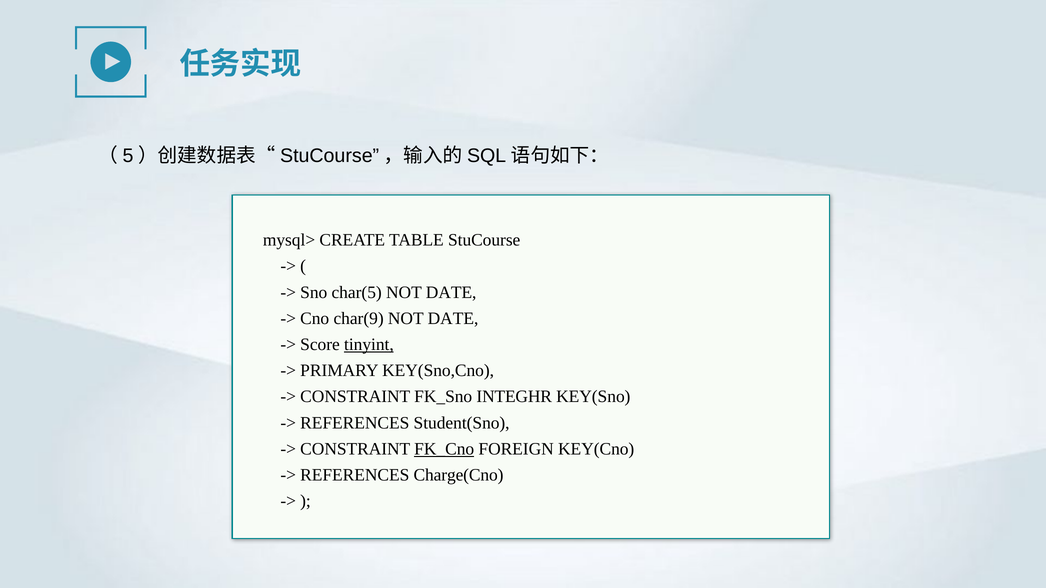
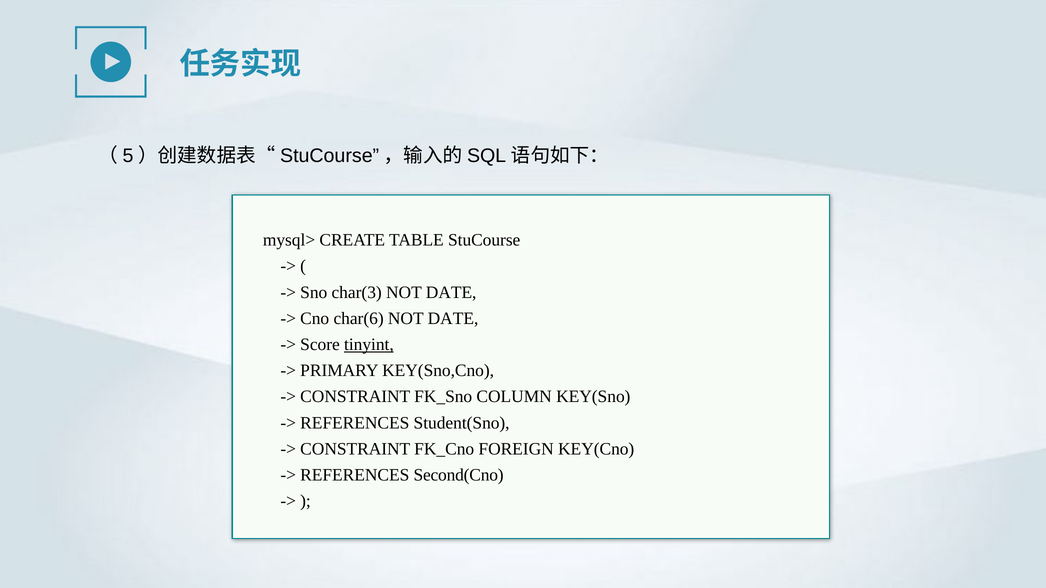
char(5: char(5 -> char(3 (357, 292)
char(9: char(9 -> char(6 (359, 319)
INTEGHR: INTEGHR -> COLUMN (514, 397)
FK_Cno underline: present -> none (444, 449)
Charge(Cno: Charge(Cno -> Second(Cno (459, 475)
